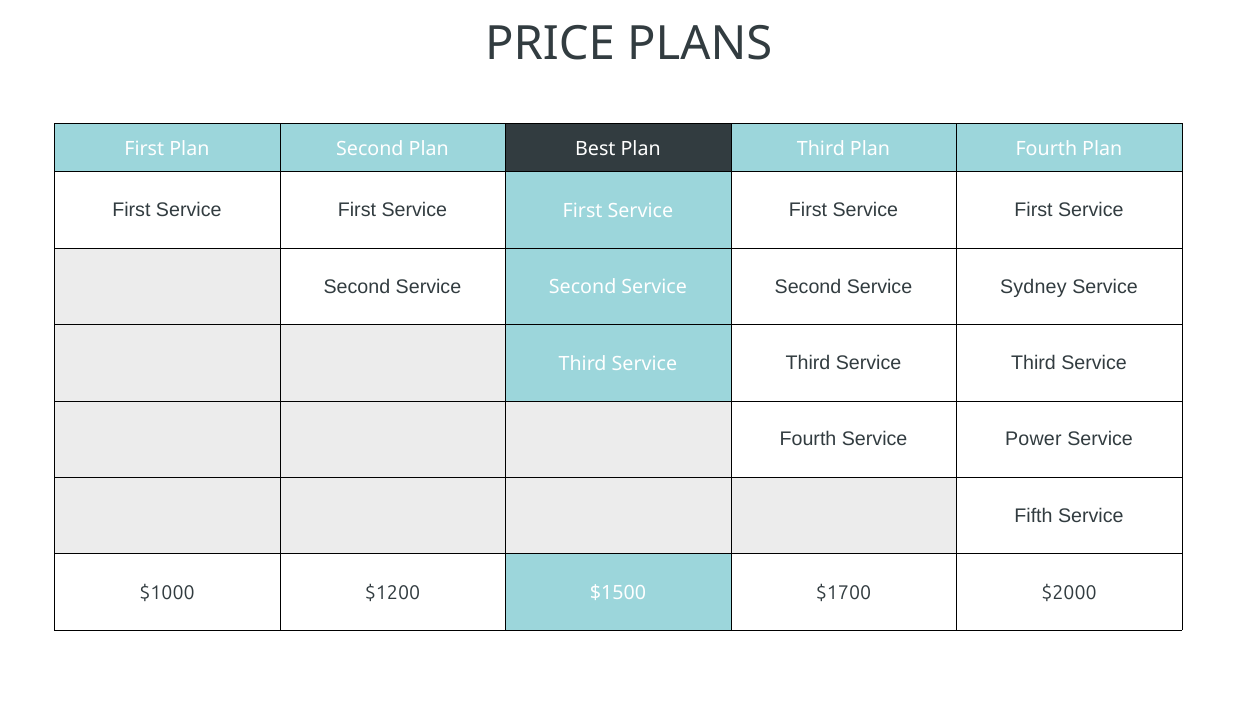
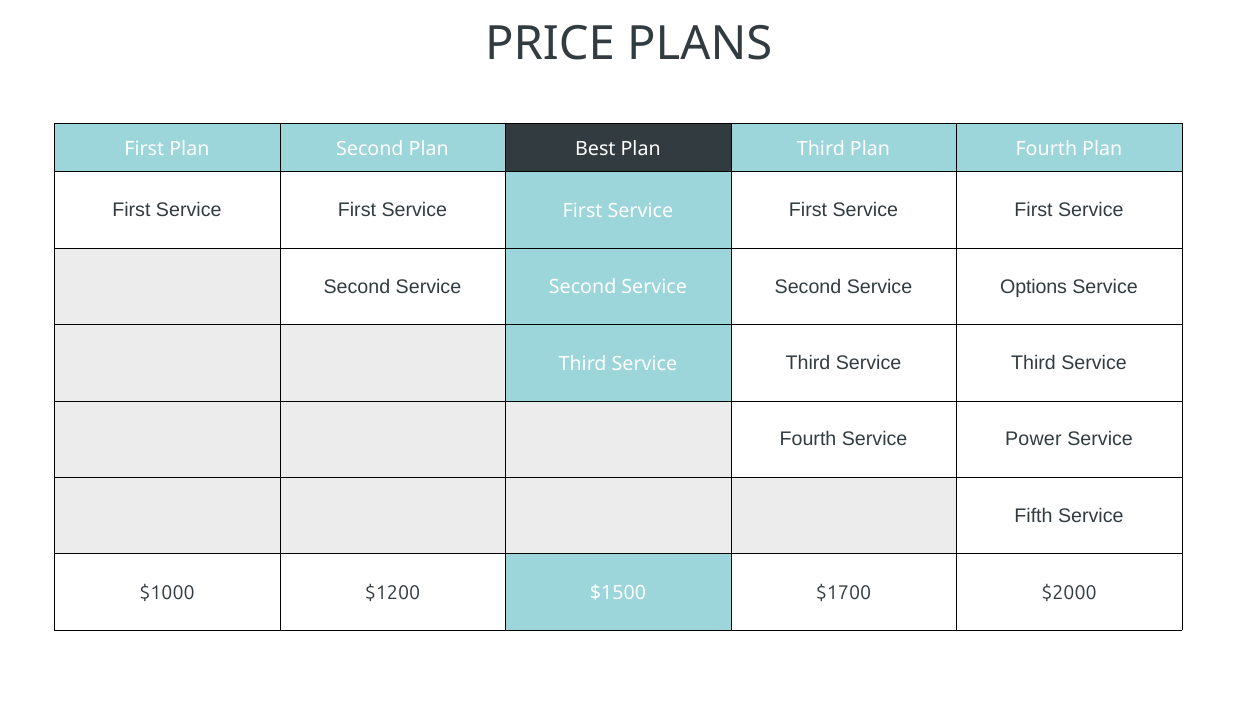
Sydney: Sydney -> Options (1034, 286)
